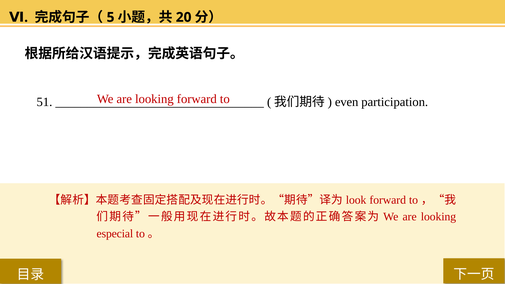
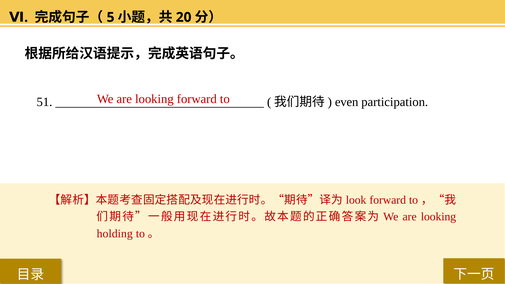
especial: especial -> holding (115, 234)
